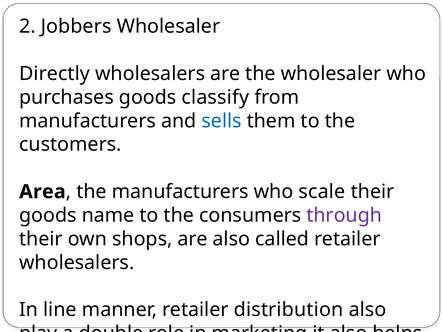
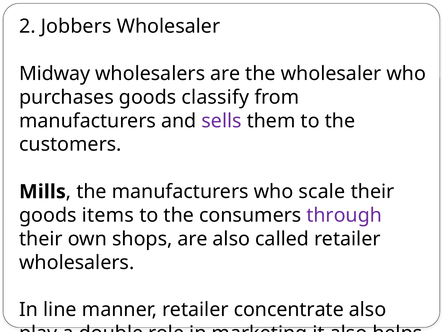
Directly: Directly -> Midway (55, 74)
sells colour: blue -> purple (222, 121)
Area: Area -> Mills (42, 192)
name: name -> items (108, 215)
distribution: distribution -> concentrate (289, 310)
